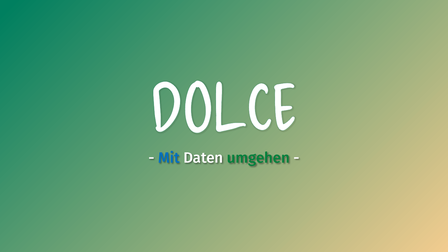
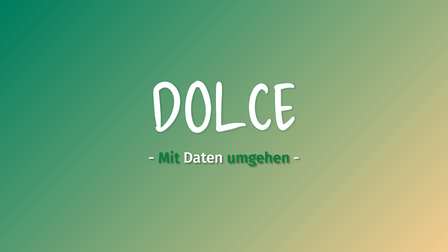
Mit colour: blue -> green (169, 158)
